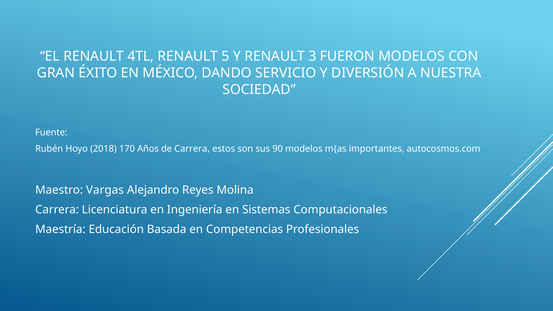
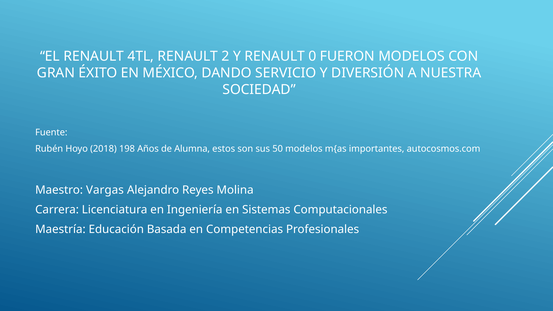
5: 5 -> 2 (225, 56)
3: 3 -> 0 (312, 56)
170: 170 -> 198 (127, 149)
de Carrera: Carrera -> Alumna (192, 149)
90: 90 -> 50 (278, 149)
